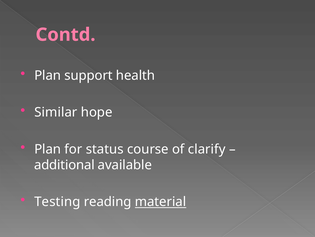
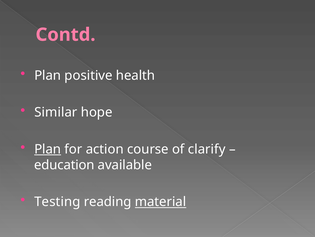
support: support -> positive (88, 75)
Plan underline: none -> present (48, 149)
status: status -> action (105, 149)
additional: additional -> education (64, 164)
